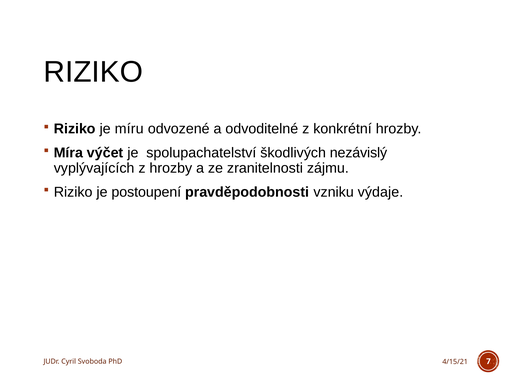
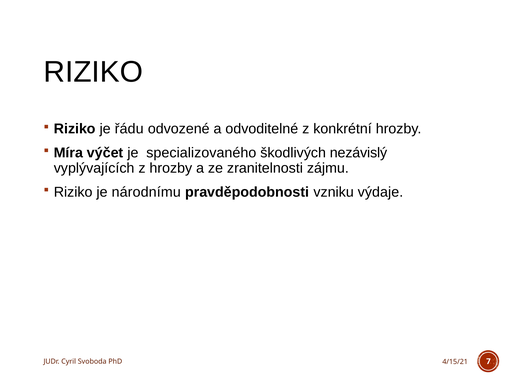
míru: míru -> řádu (129, 129)
spolupachatelství: spolupachatelství -> specializovaného (201, 153)
postoupení: postoupení -> národnímu (146, 192)
